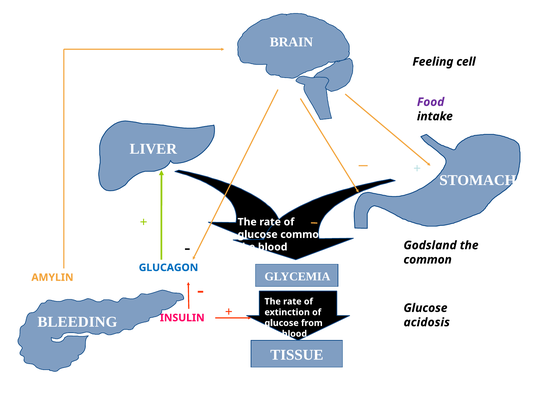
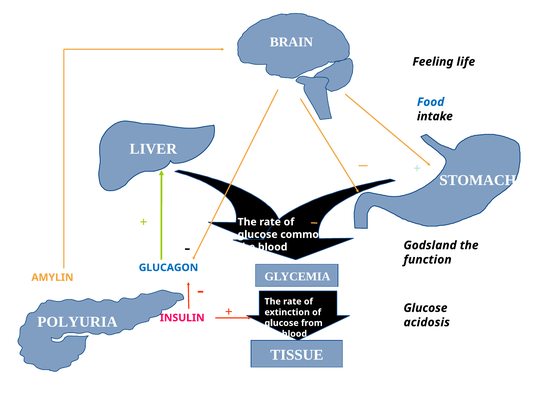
cell: cell -> life (466, 62)
Food colour: purple -> blue (431, 102)
common: common -> function (428, 260)
BLEEDING: BLEEDING -> POLYURIA (77, 322)
